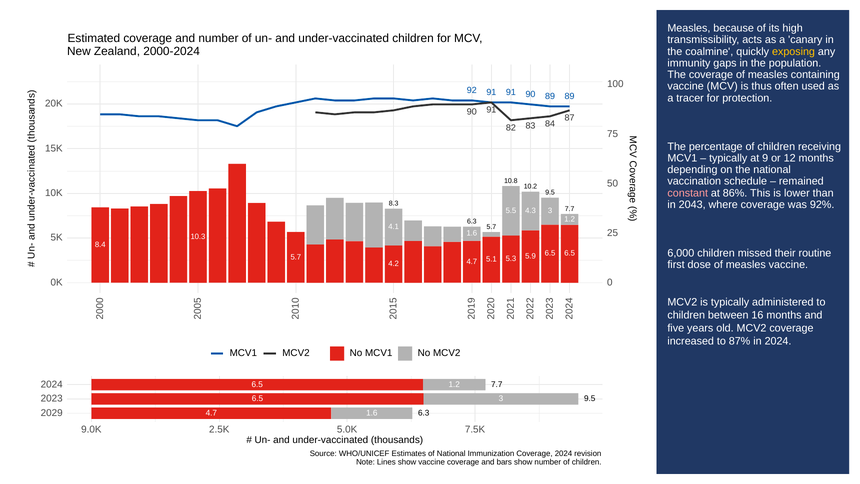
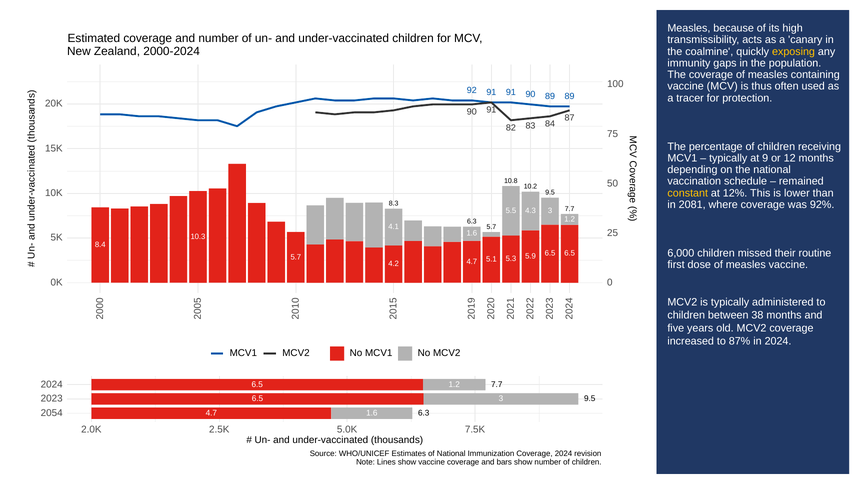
constant colour: pink -> yellow (688, 193)
86%: 86% -> 12% (735, 193)
2043: 2043 -> 2081 (692, 205)
16: 16 -> 38 (757, 315)
2029: 2029 -> 2054 (52, 413)
9.0K: 9.0K -> 2.0K (91, 429)
